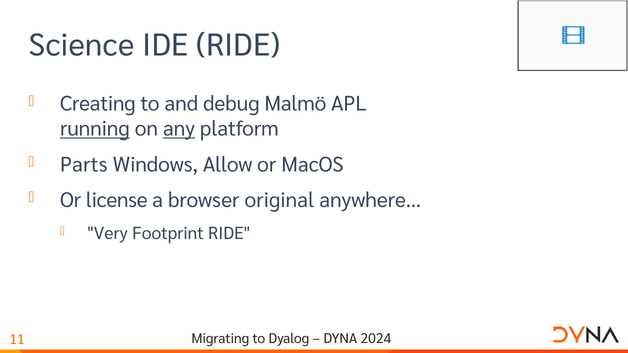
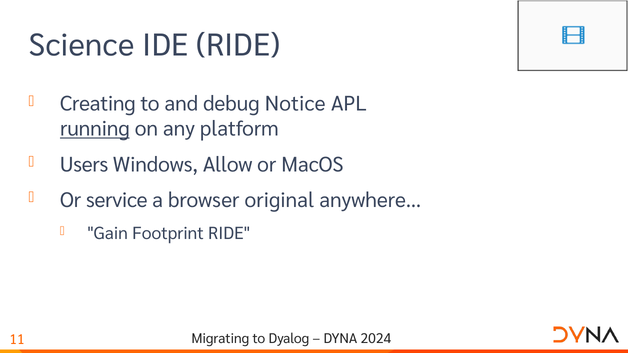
Malmö: Malmö -> Notice (295, 104)
any underline: present -> none (179, 129)
Parts: Parts -> Users (84, 165)
license: license -> service (117, 200)
Very: Very -> Gain (108, 234)
